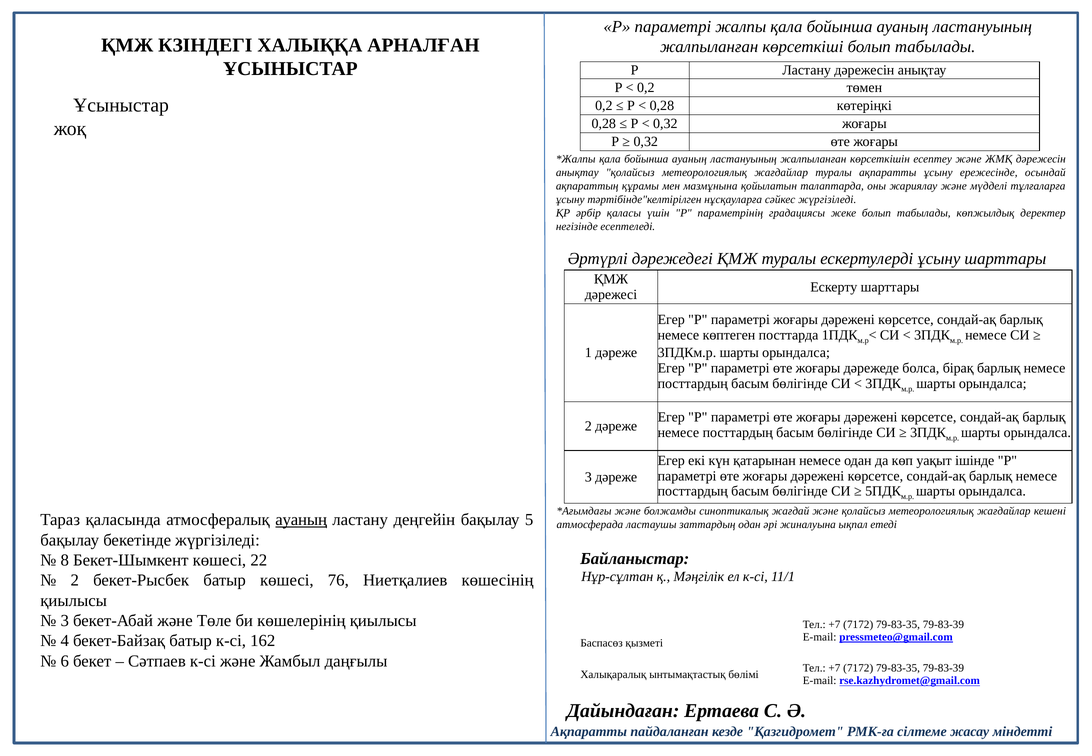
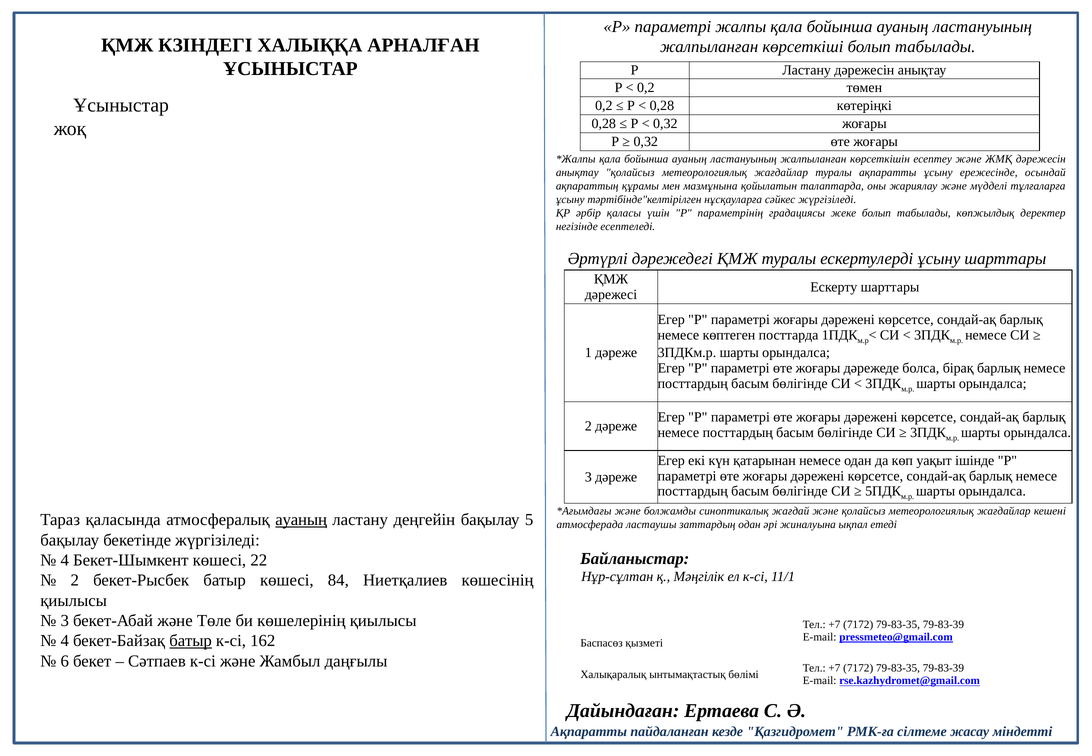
8: 8 -> 4 (65, 560)
76: 76 -> 84 (338, 580)
батыр underline: none -> present (191, 641)
